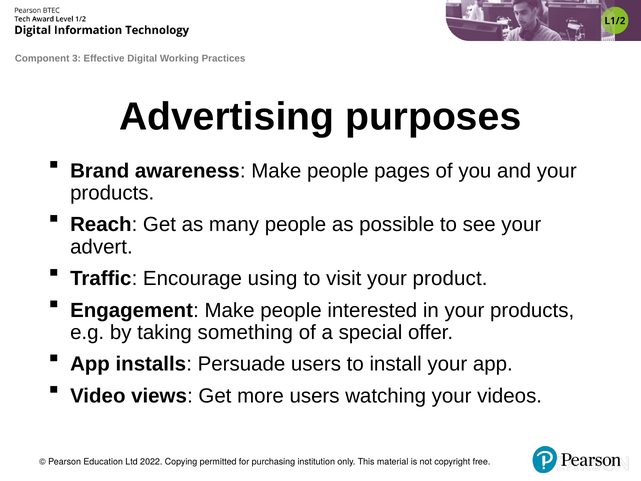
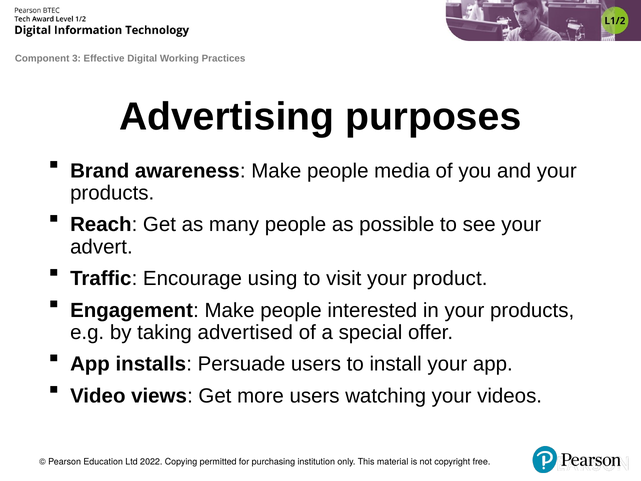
pages: pages -> media (402, 171)
something: something -> advertised (245, 332)
